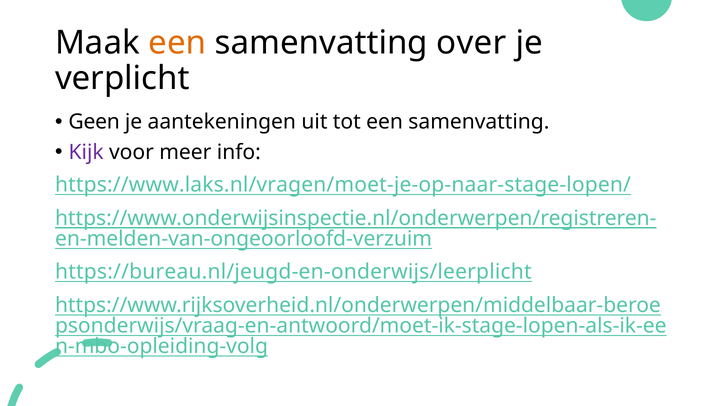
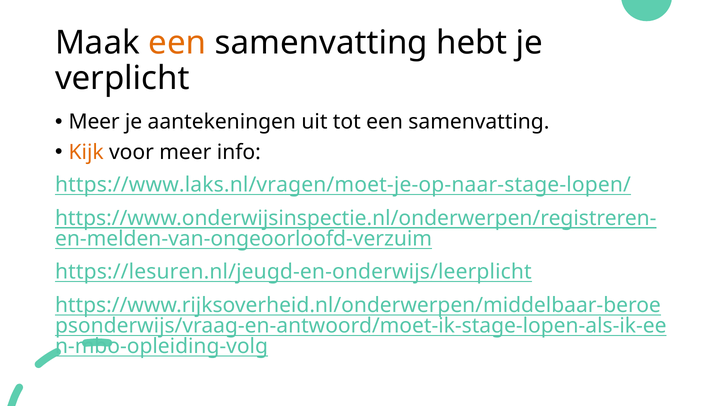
over: over -> hebt (472, 43)
Geen: Geen -> Meer (94, 122)
Kijk colour: purple -> orange (86, 152)
https://bureau.nl/jeugd-en-onderwijs/leerplicht: https://bureau.nl/jeugd-en-onderwijs/leerplicht -> https://lesuren.nl/jeugd-en-onderwijs/leerplicht (293, 272)
